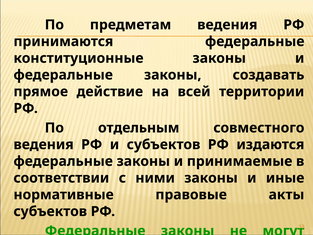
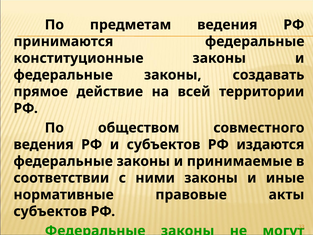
отдельным: отдельным -> обществом (139, 128)
